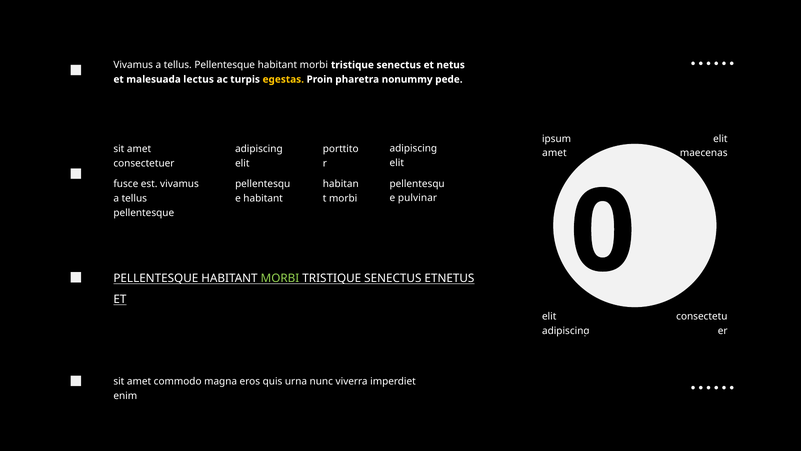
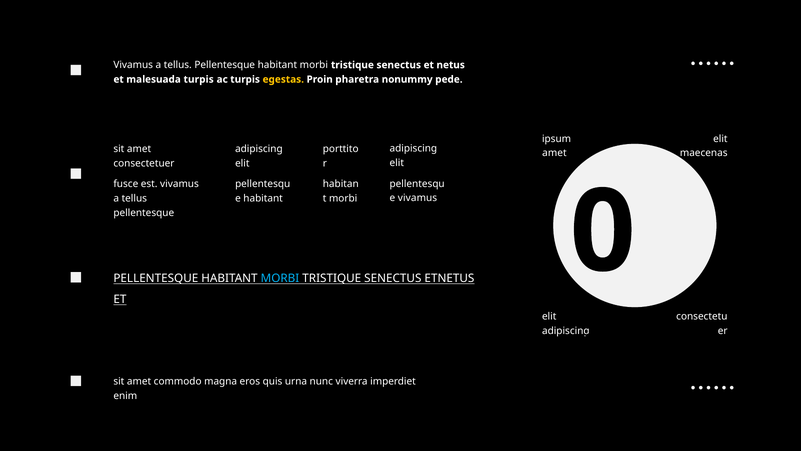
malesuada lectus: lectus -> turpis (199, 79)
pulvinar: pulvinar -> vivamus (418, 198)
MORBI colour: light green -> light blue (280, 278)
